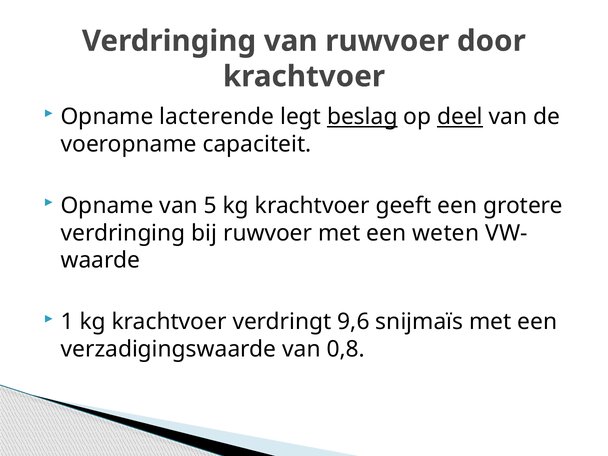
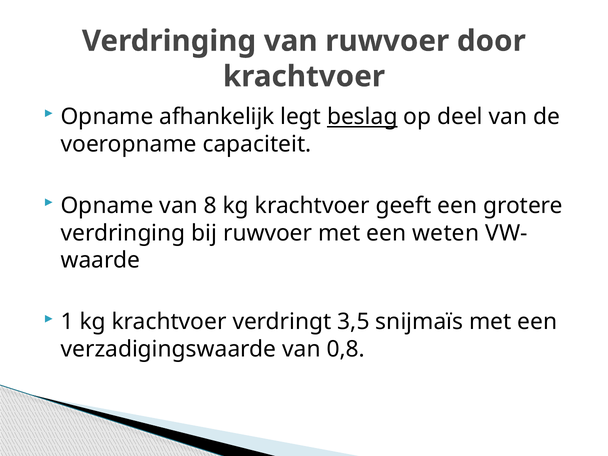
lacterende: lacterende -> afhankelijk (217, 117)
deel underline: present -> none (460, 117)
5: 5 -> 8 (210, 206)
9,6: 9,6 -> 3,5 (354, 322)
